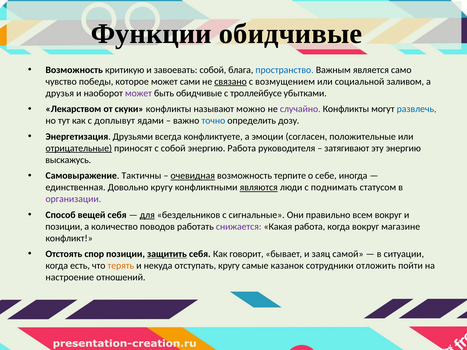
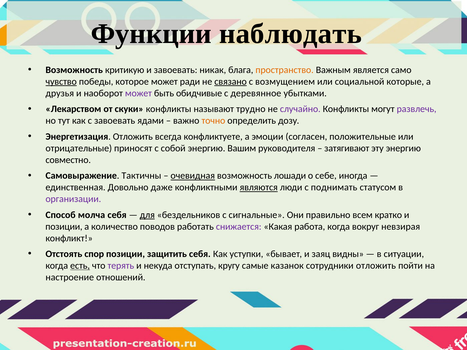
Функции обидчивые: обидчивые -> наблюдать (290, 34)
завоевать собой: собой -> никак (213, 70)
пространство colour: blue -> orange (285, 70)
чувство underline: none -> present (61, 82)
сами: сами -> ради (190, 82)
заливом: заливом -> которые (405, 82)
троллейбусе: троллейбусе -> деревянное (256, 93)
можно: можно -> трудно (251, 109)
развлечь colour: blue -> purple (417, 109)
с доплывут: доплывут -> завоевать (115, 121)
точно colour: blue -> orange (213, 121)
Энергетизация Друзьями: Друзьями -> Отложить (133, 137)
отрицательные underline: present -> none (79, 148)
энергию Работа: Работа -> Вашим (242, 148)
выскажусь: выскажусь -> совместно (68, 160)
терпите: терпите -> лошади (290, 176)
Довольно кругу: кругу -> даже (162, 188)
вещей: вещей -> молча (92, 215)
всем вокруг: вокруг -> кратко (388, 215)
магазине: магазине -> невзирая (401, 227)
защитить underline: present -> none (167, 254)
говорит: говорит -> уступки (246, 254)
самой: самой -> видны (348, 254)
есть underline: none -> present (80, 266)
терять colour: orange -> purple (121, 266)
